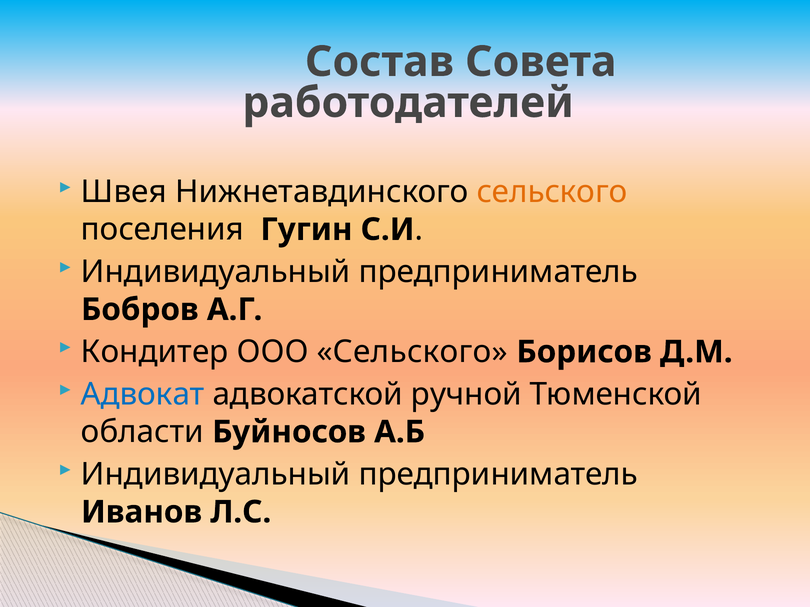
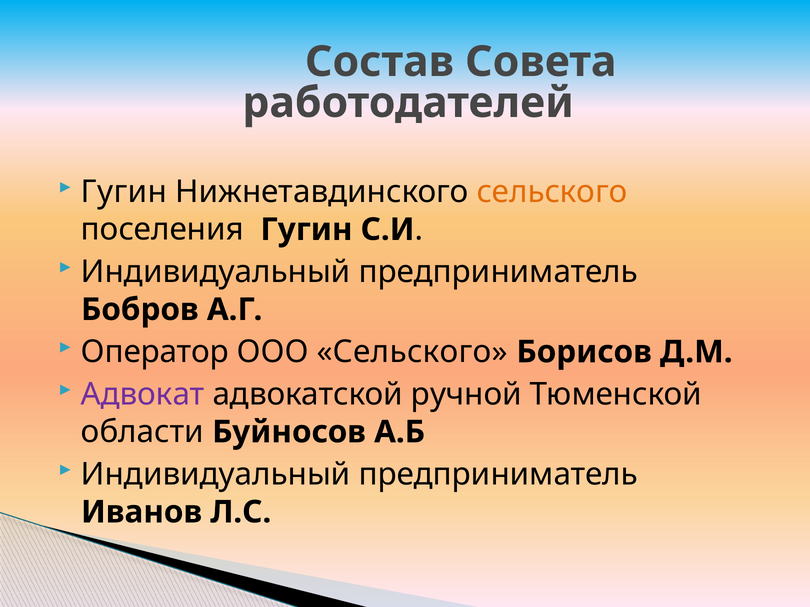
Швея: Швея -> Гугин (124, 192)
Кондитер: Кондитер -> Оператор (155, 352)
Адвокат colour: blue -> purple (143, 394)
